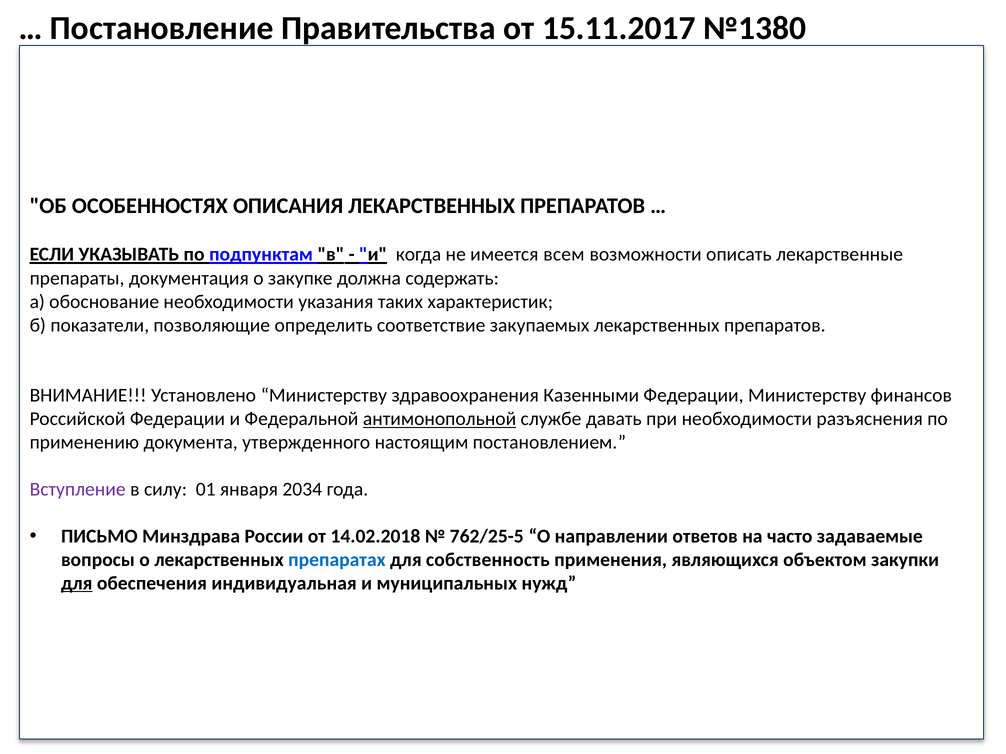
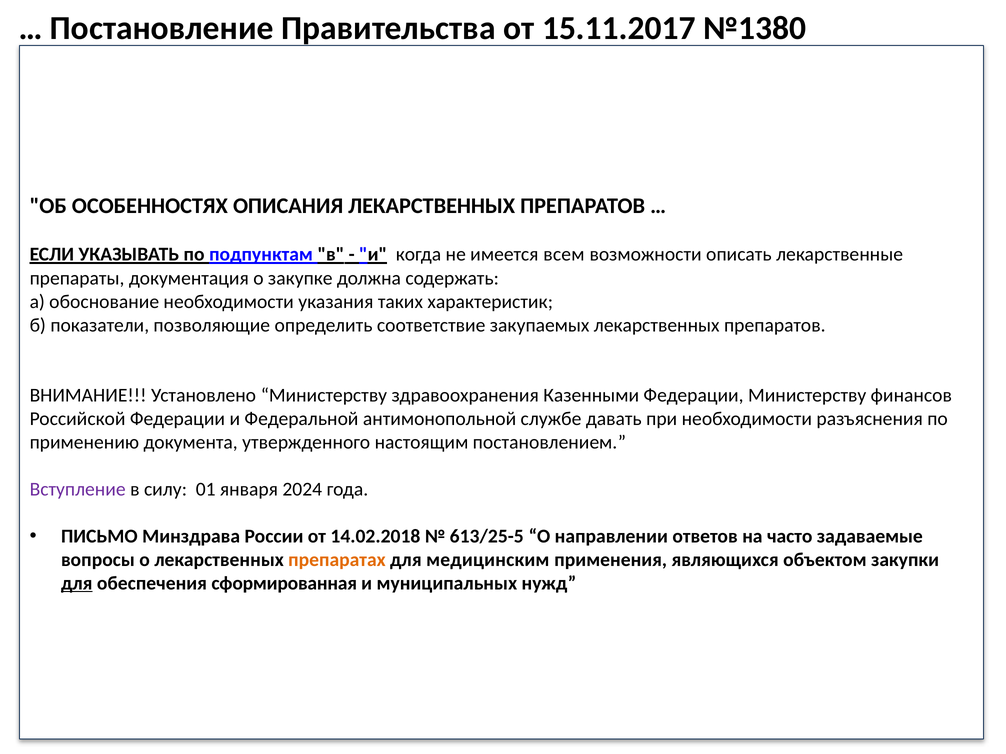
антимонопольной underline: present -> none (440, 419)
2034: 2034 -> 2024 (302, 490)
762/25-5: 762/25-5 -> 613/25-5 (487, 537)
препаратах colour: blue -> orange (337, 560)
собственность: собственность -> медицинским (488, 560)
индивидуальная: индивидуальная -> сформированная (284, 584)
